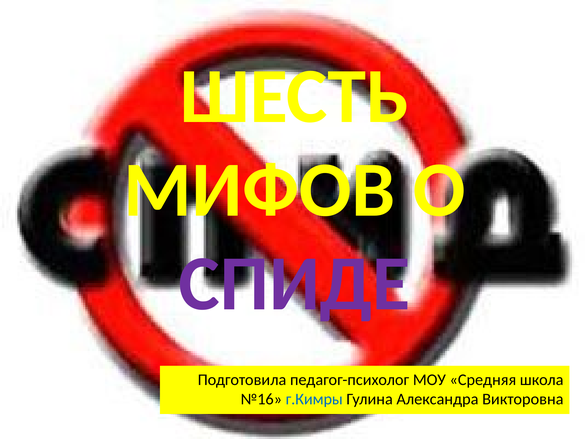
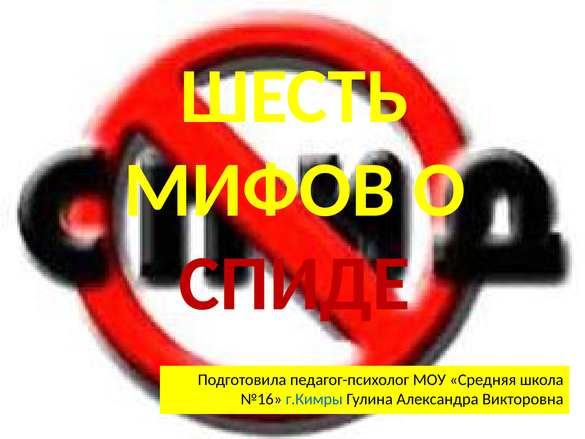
СПИДЕ colour: purple -> red (294, 284)
